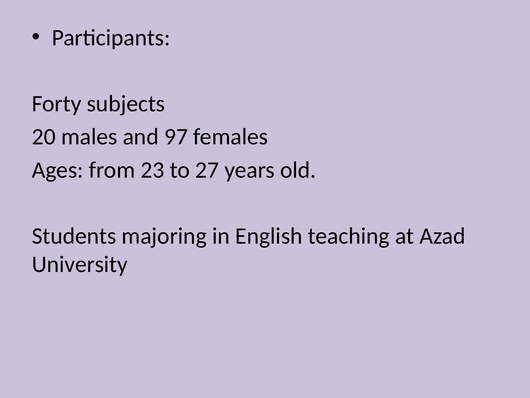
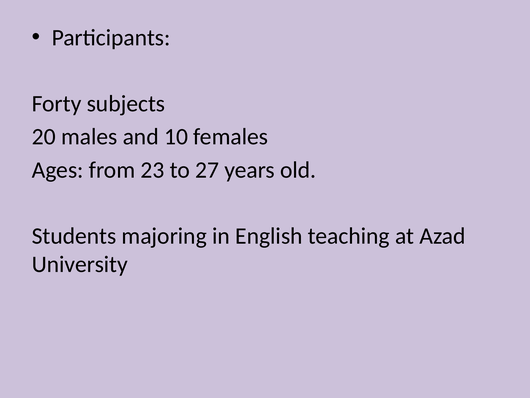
97: 97 -> 10 (176, 137)
